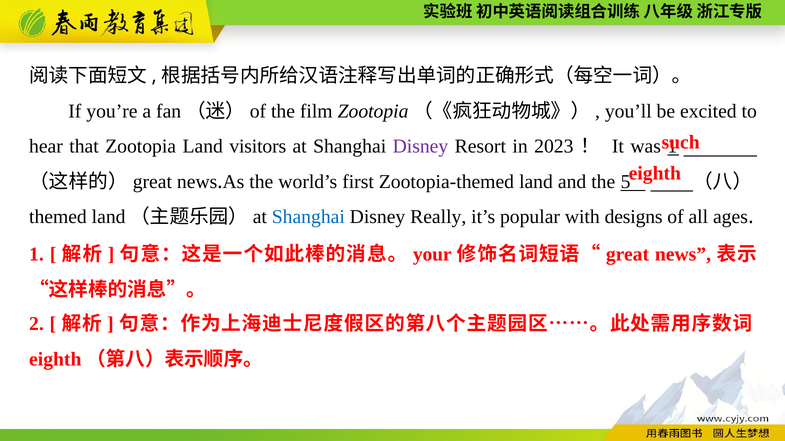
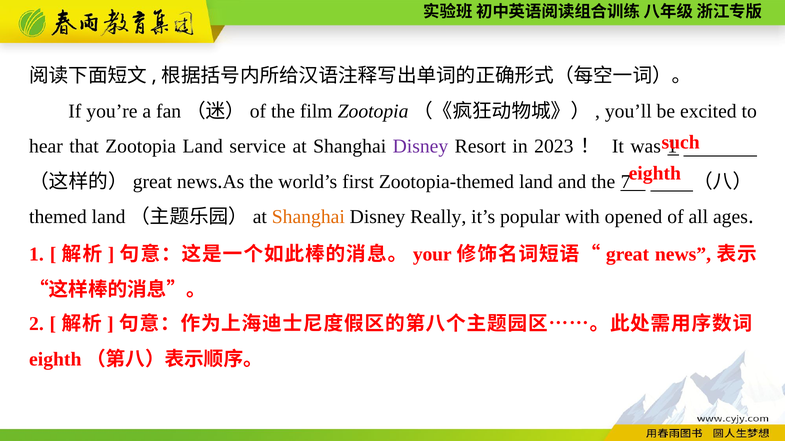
visitors: visitors -> service (258, 147)
5: 5 -> 7 (626, 182)
Shanghai colour: blue -> orange (308, 217)
designs: designs -> opened (633, 217)
